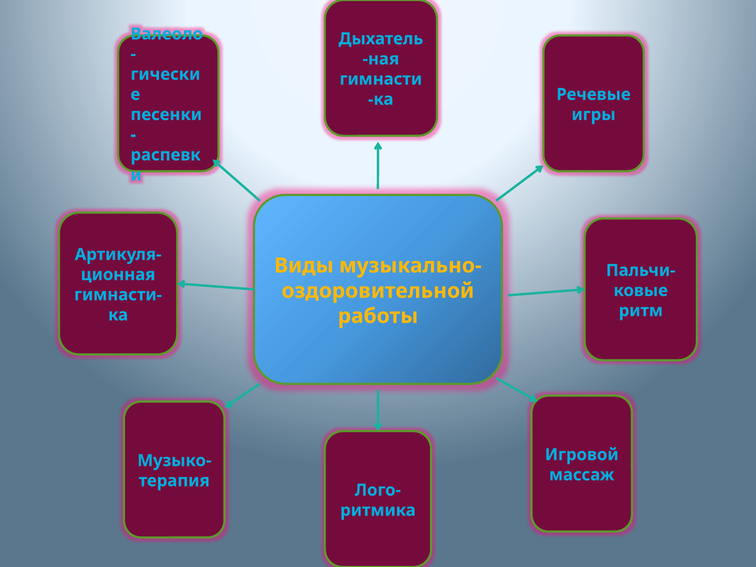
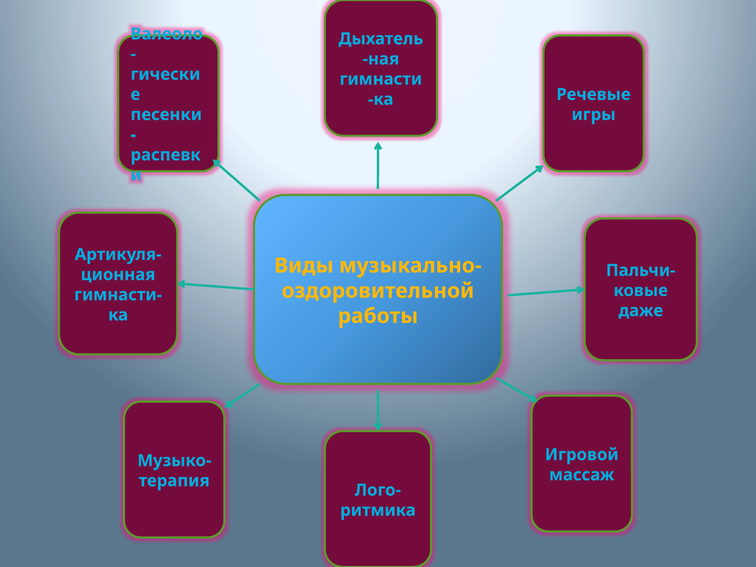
ритм: ритм -> даже (641, 311)
